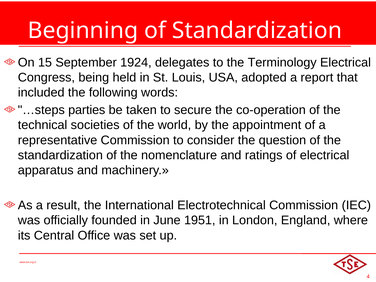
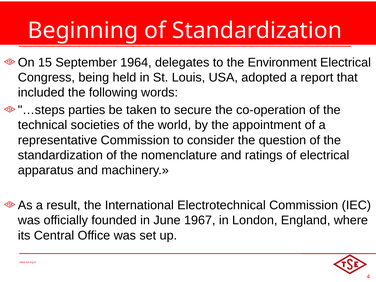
1924: 1924 -> 1964 (136, 62)
Terminology: Terminology -> Environment (282, 62)
1951: 1951 -> 1967 (200, 220)
